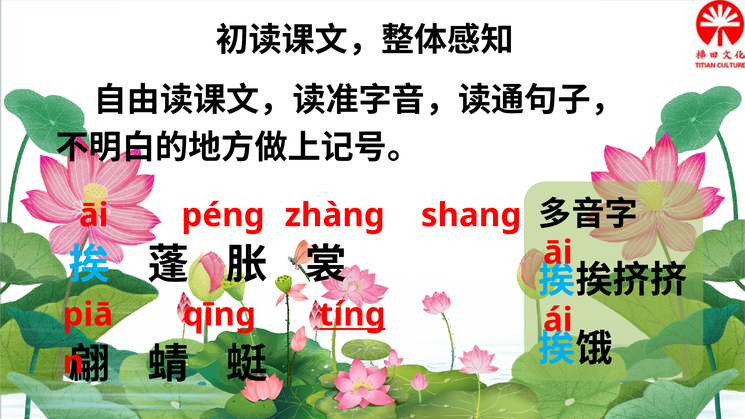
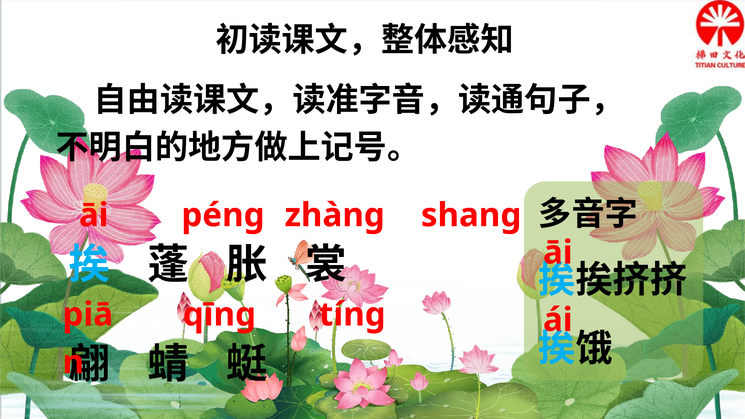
tíng underline: present -> none (352, 315)
